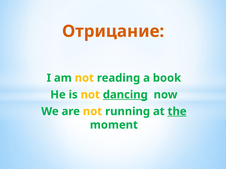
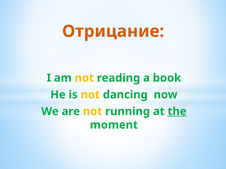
dancing underline: present -> none (125, 95)
